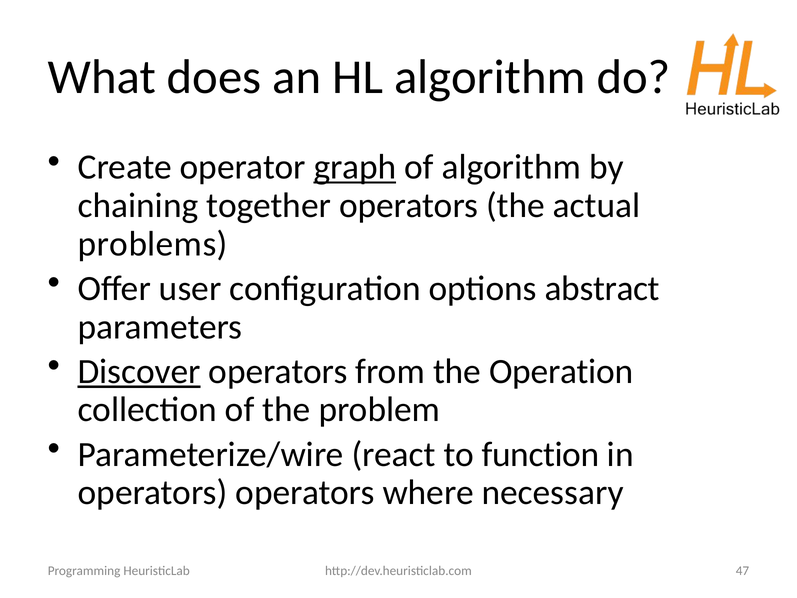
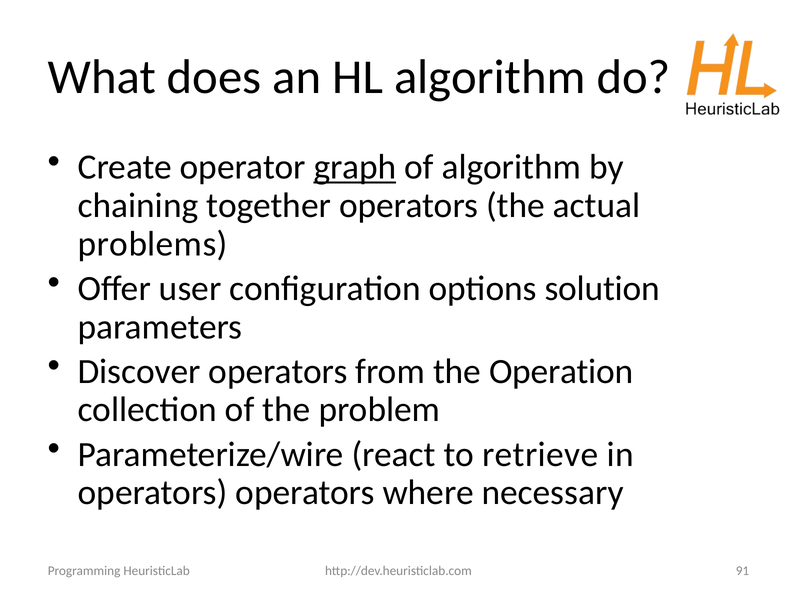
abstract: abstract -> solution (602, 288)
Discover underline: present -> none (139, 371)
function: function -> retrieve (540, 454)
47: 47 -> 91 (742, 571)
